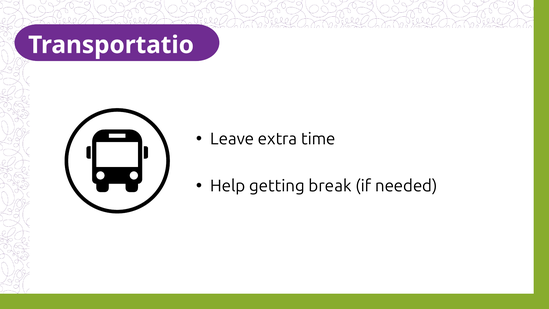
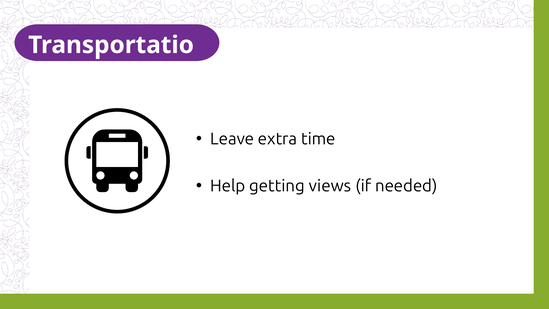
break: break -> views (330, 186)
